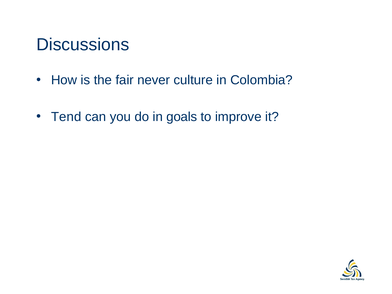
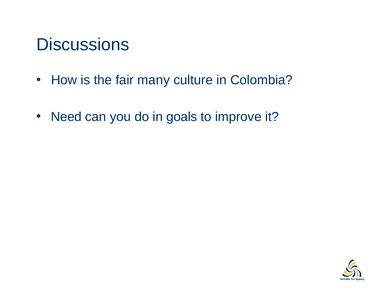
never: never -> many (154, 80)
Tend: Tend -> Need (66, 117)
